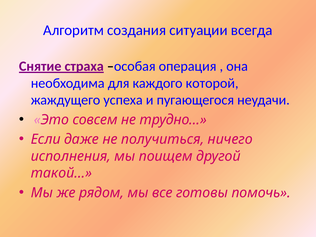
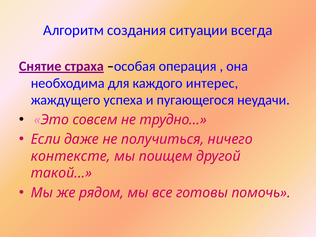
которой: которой -> интерес (212, 83)
исполнения: исполнения -> контексте (71, 156)
